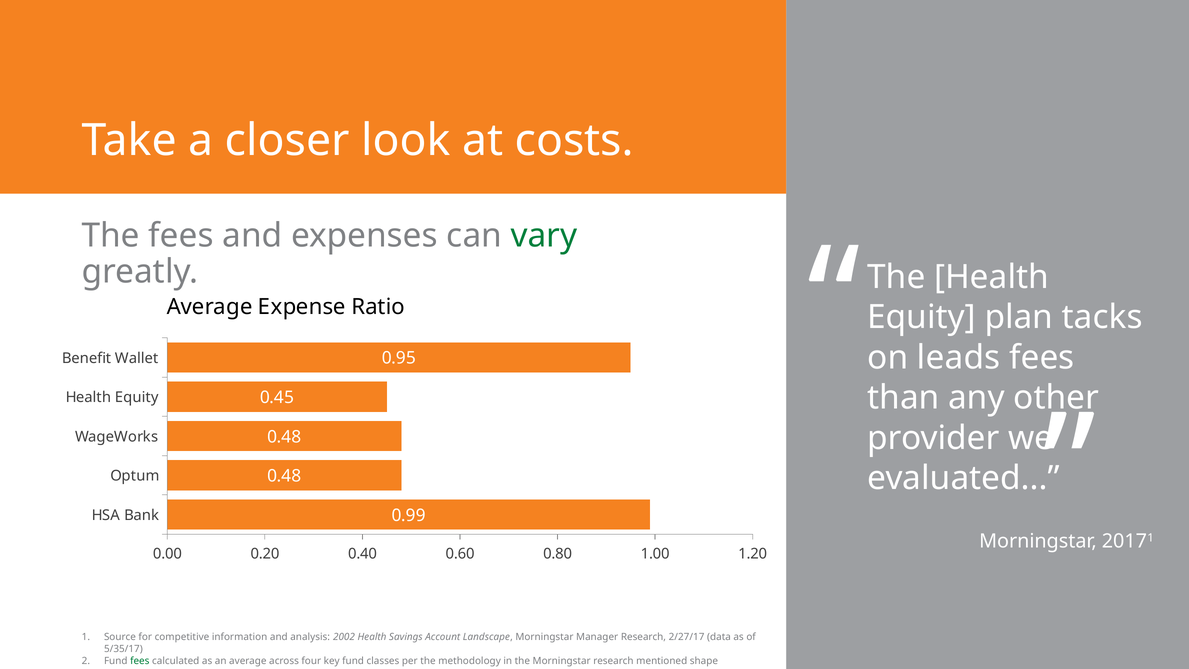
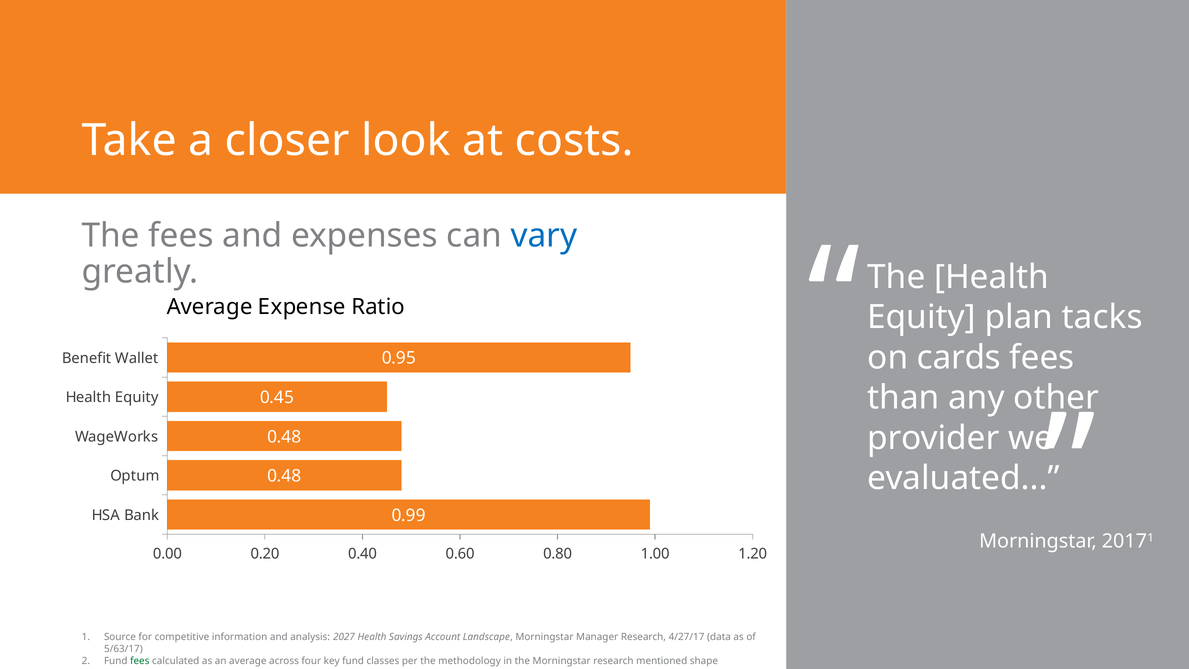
vary colour: green -> blue (544, 236)
leads: leads -> cards (959, 358)
2002: 2002 -> 2027 (344, 637)
2/27/17: 2/27/17 -> 4/27/17 (687, 637)
5/35/17: 5/35/17 -> 5/63/17 (123, 649)
